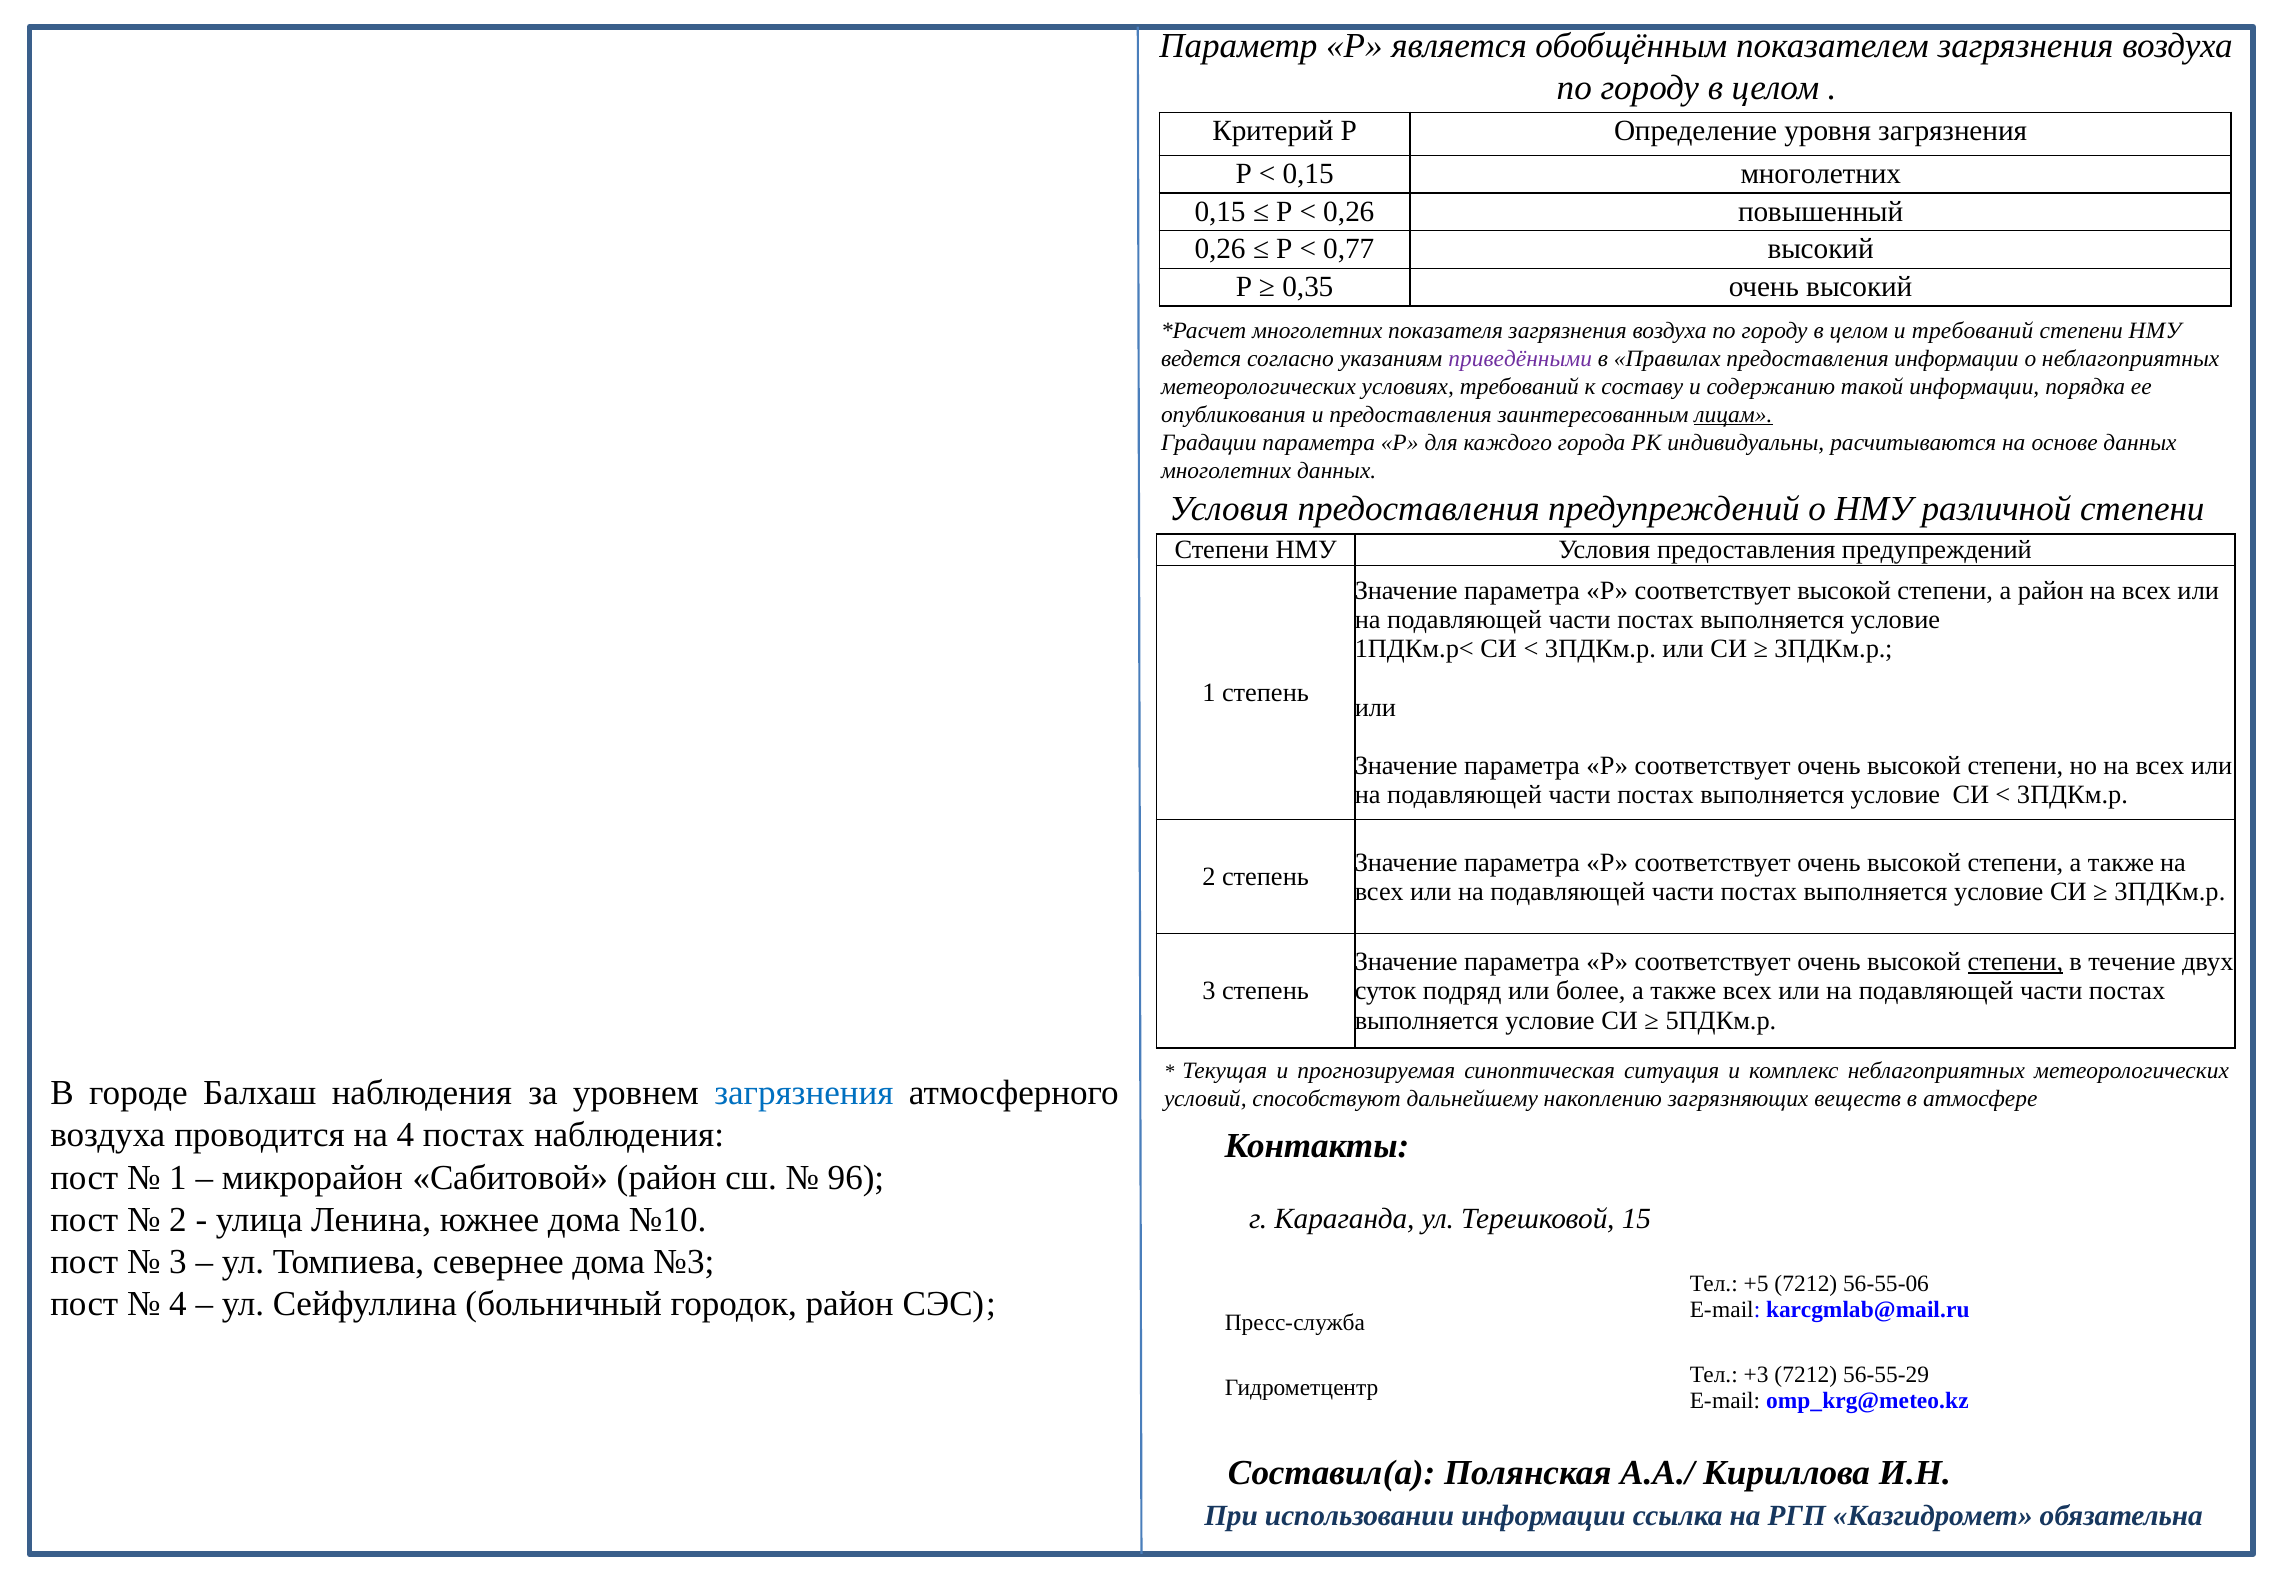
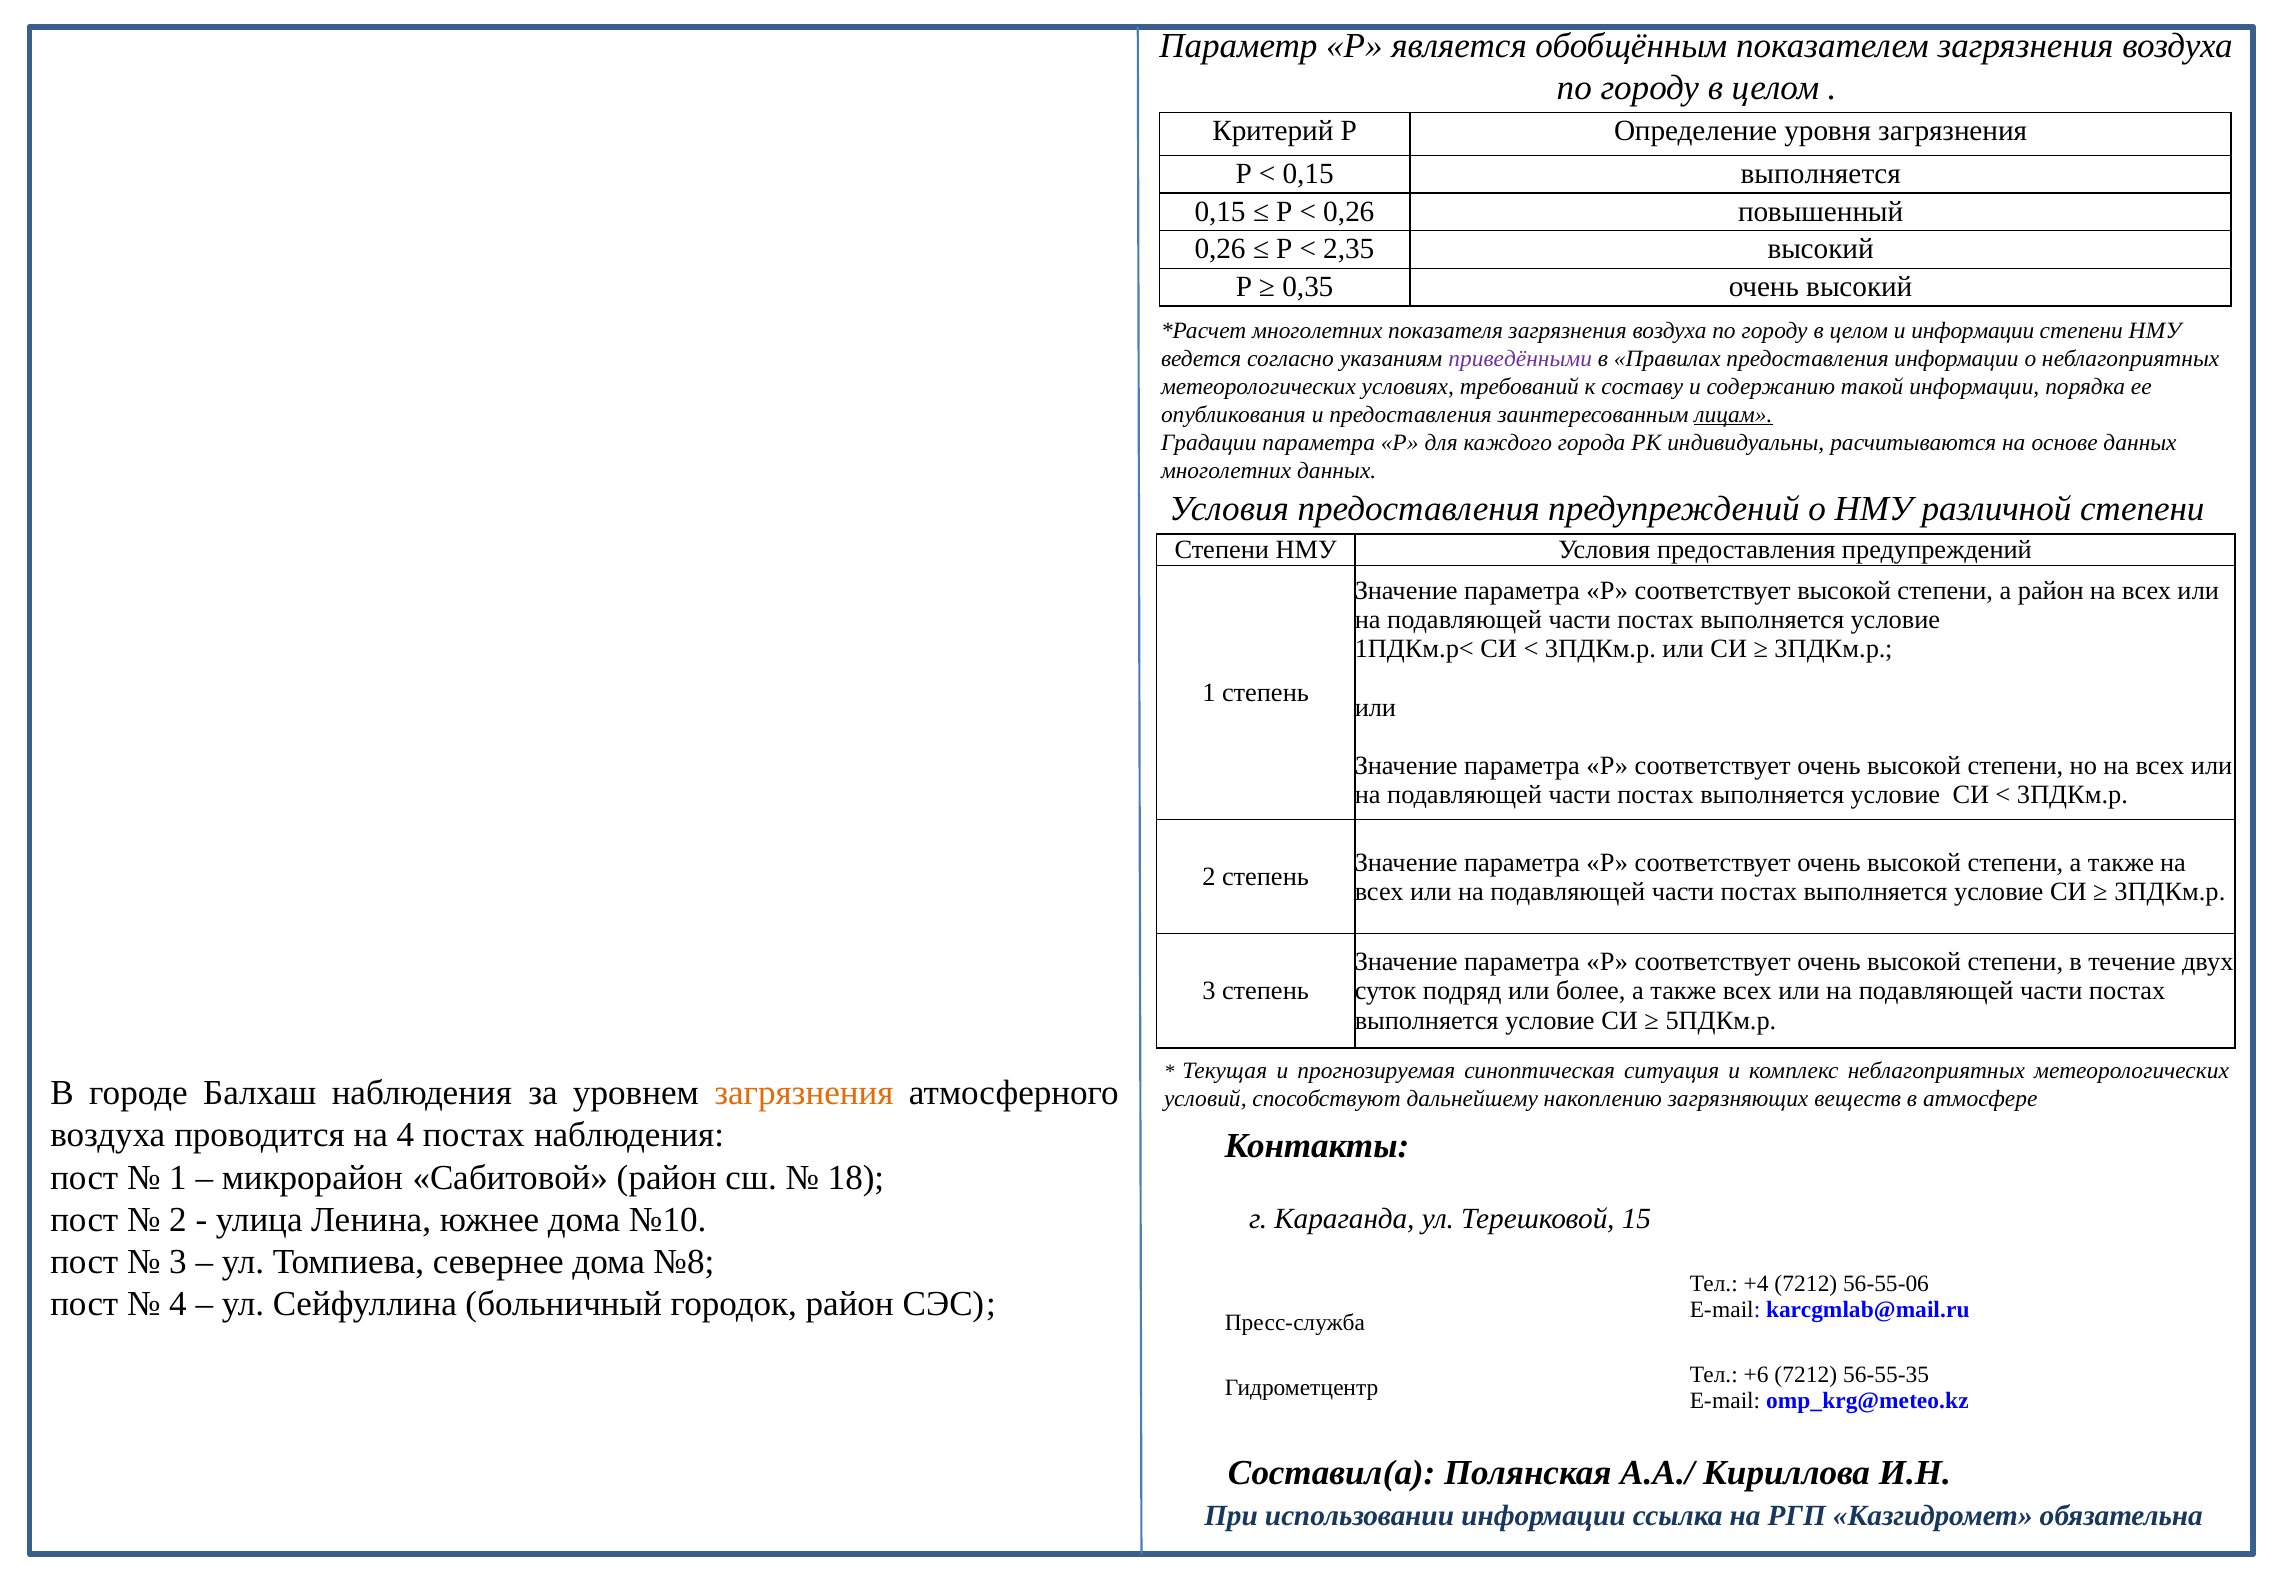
0,15 многолетних: многолетних -> выполняется (1821, 174)
0,77: 0,77 -> 2,35 (1349, 249)
и требований: требований -> информации (1973, 330)
степени underline: present -> none (2015, 962)
загрязнения colour: blue -> orange (804, 1093)
96: 96 -> 18 (856, 1177)
№3: №3 -> №8 (684, 1261)
+5: +5 -> +4 (1756, 1283)
+3: +3 -> +6 (1756, 1375)
56-55-29: 56-55-29 -> 56-55-35 (1886, 1375)
